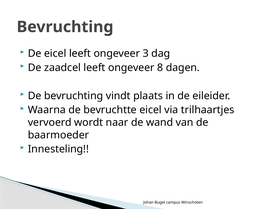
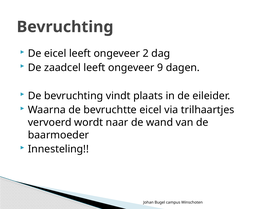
3: 3 -> 2 (146, 54)
8: 8 -> 9 (160, 68)
